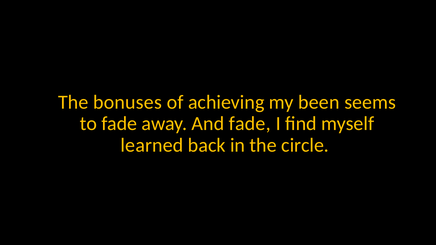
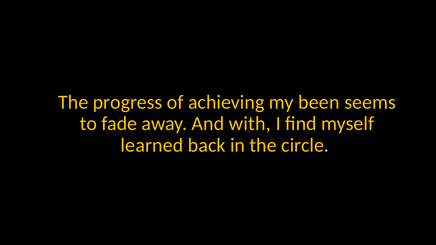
bonuses: bonuses -> progress (128, 102)
And fade: fade -> with (250, 124)
